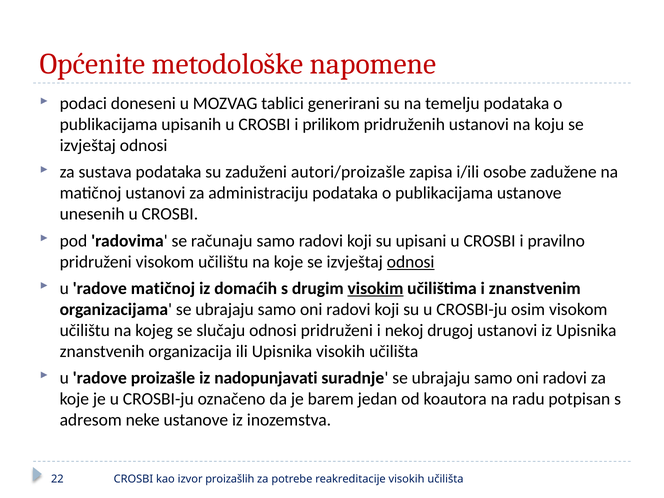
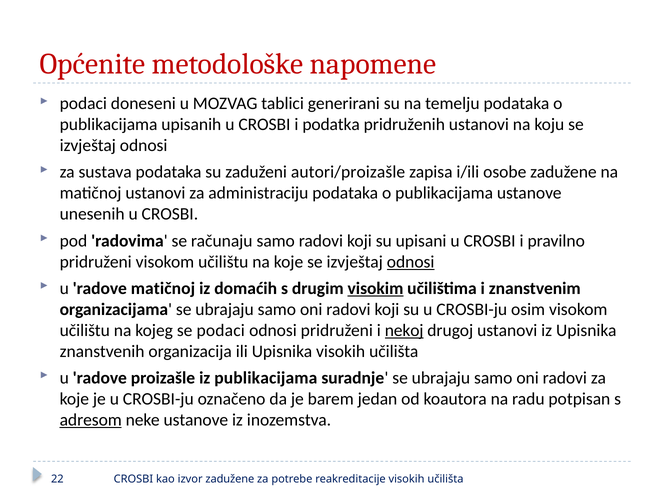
prilikom: prilikom -> podatka (331, 125)
se slučaju: slučaju -> podaci (221, 330)
nekoj underline: none -> present (404, 330)
iz nadopunjavati: nadopunjavati -> publikacijama (266, 378)
adresom underline: none -> present (91, 420)
izvor proizašlih: proizašlih -> zadužene (230, 479)
